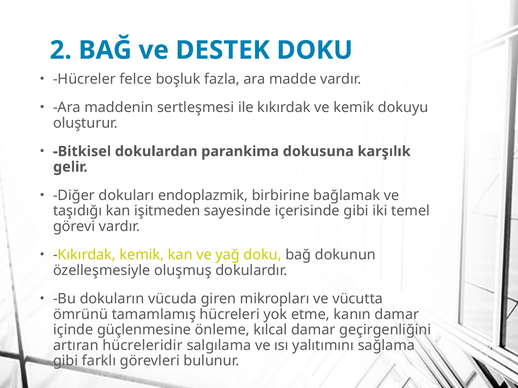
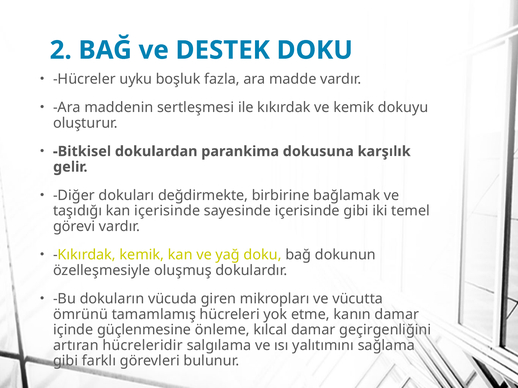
felce: felce -> uyku (136, 79)
endoplazmik: endoplazmik -> değdirmekte (203, 196)
kan işitmeden: işitmeden -> içerisinde (167, 211)
